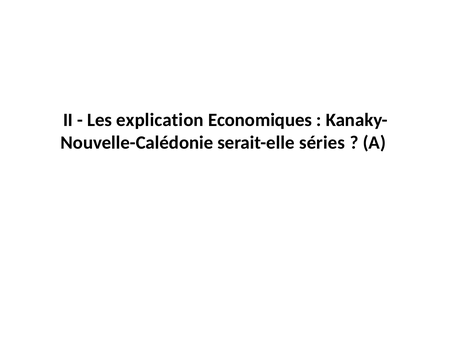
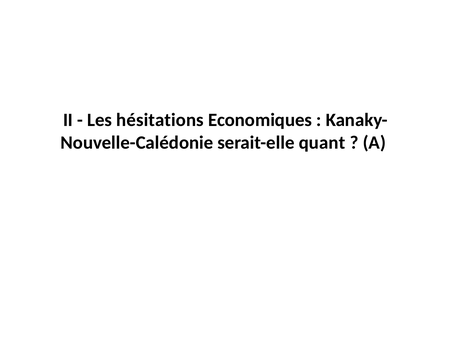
explication: explication -> hésitations (160, 120)
séries: séries -> quant (322, 143)
